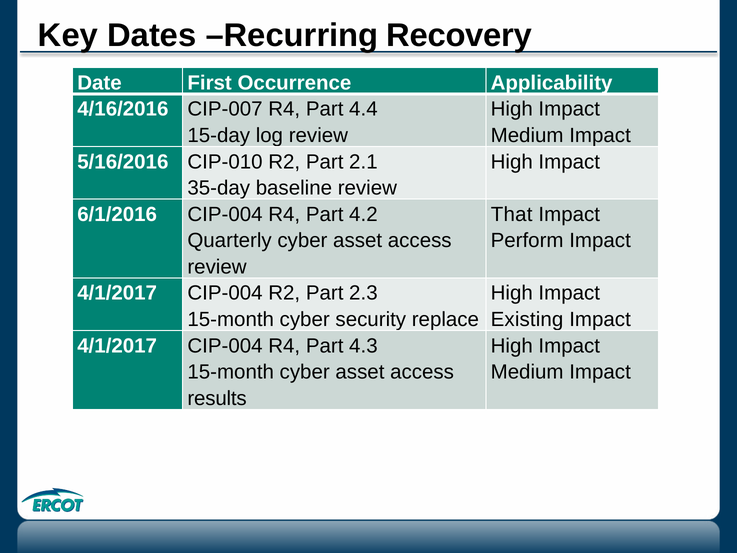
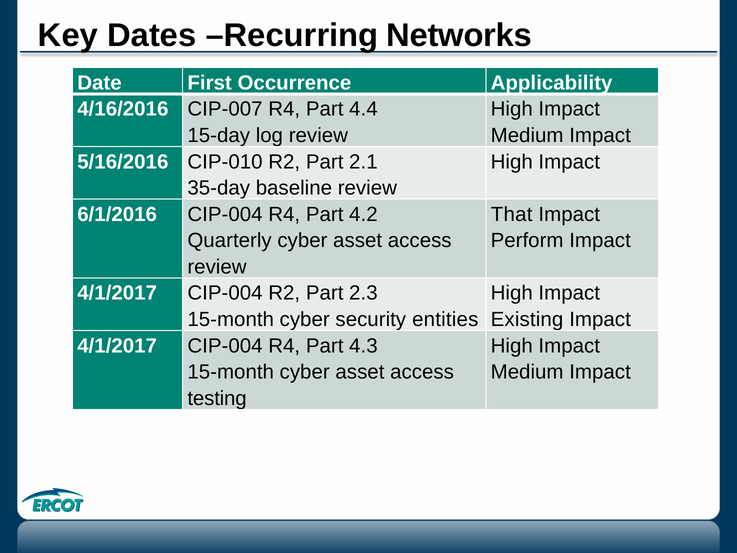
Recovery: Recovery -> Networks (459, 35)
replace: replace -> entities (445, 319)
results: results -> testing (217, 398)
